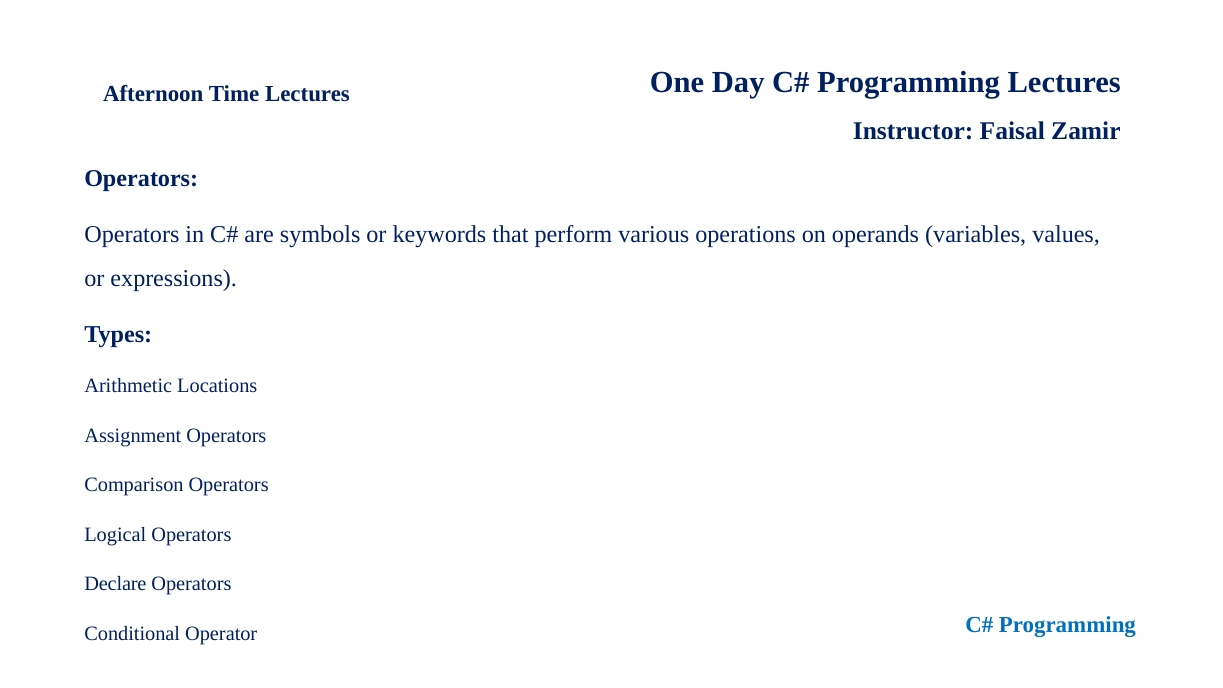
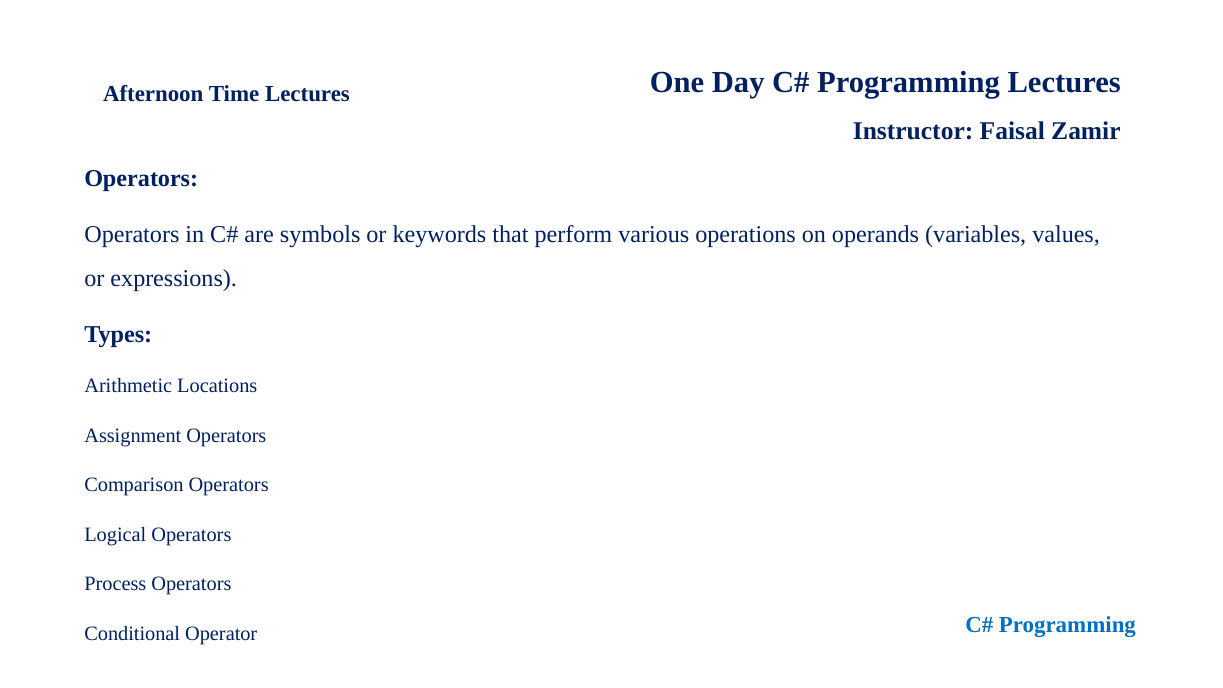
Declare: Declare -> Process (115, 584)
